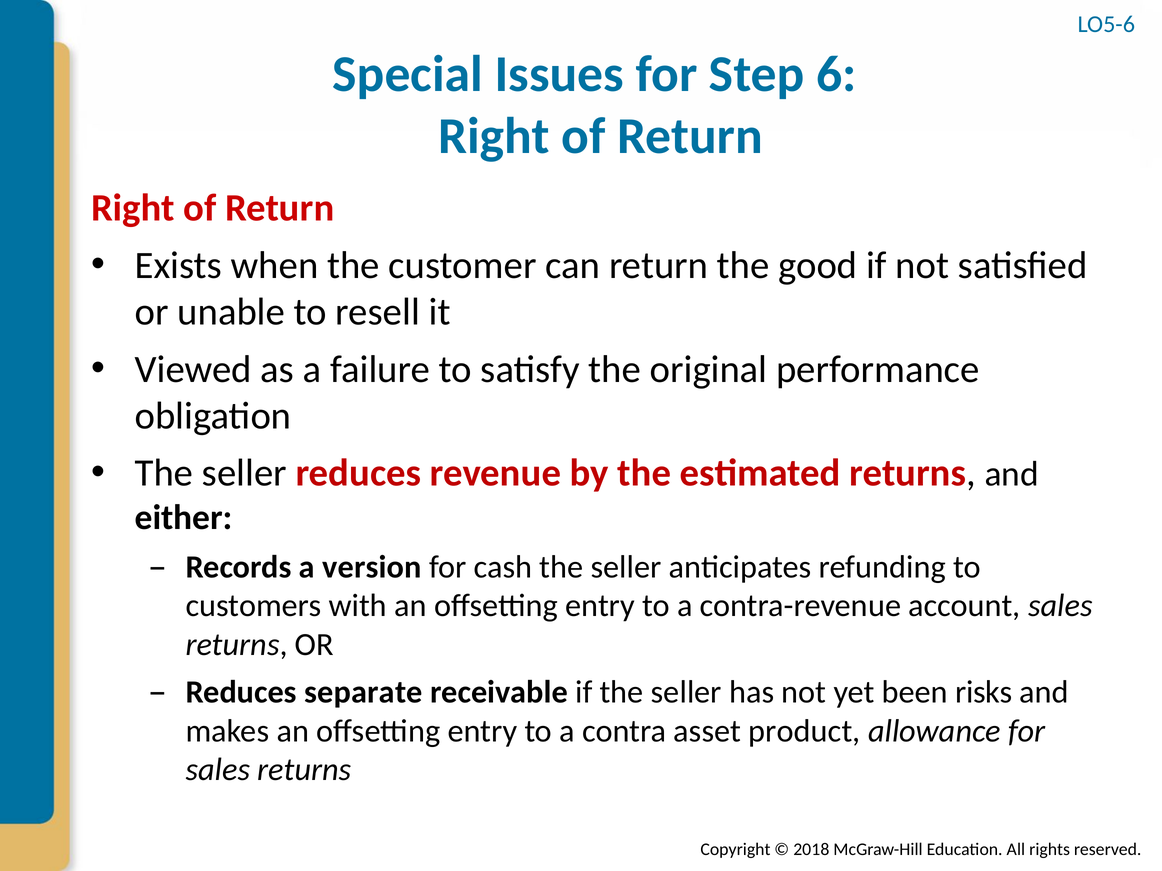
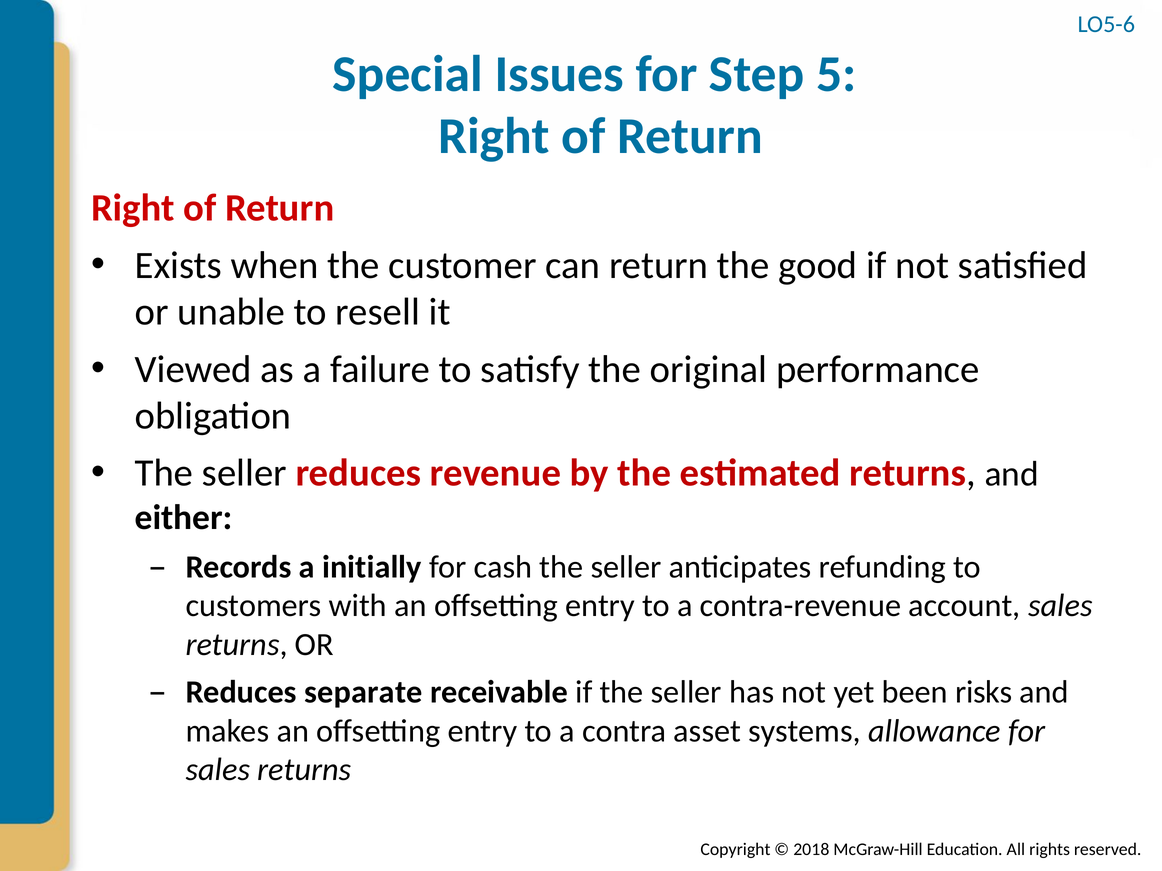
6: 6 -> 5 (836, 74)
version: version -> initially (372, 567)
product: product -> systems (804, 731)
